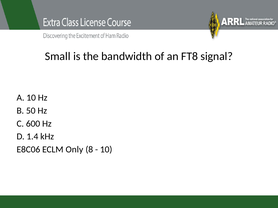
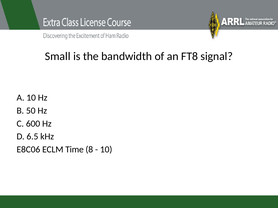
1.4: 1.4 -> 6.5 (32, 137)
Only: Only -> Time (75, 150)
